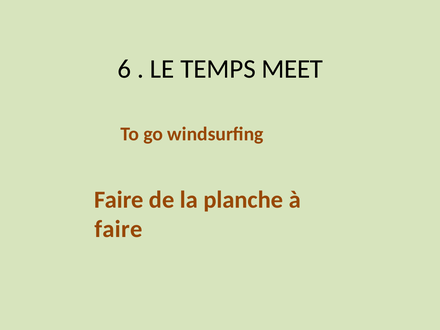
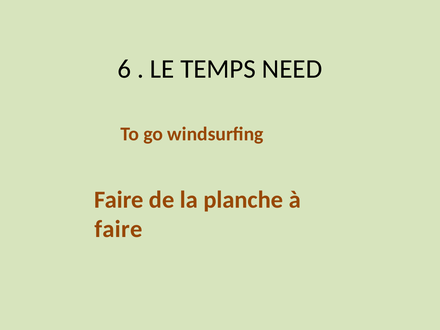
MEET: MEET -> NEED (292, 69)
